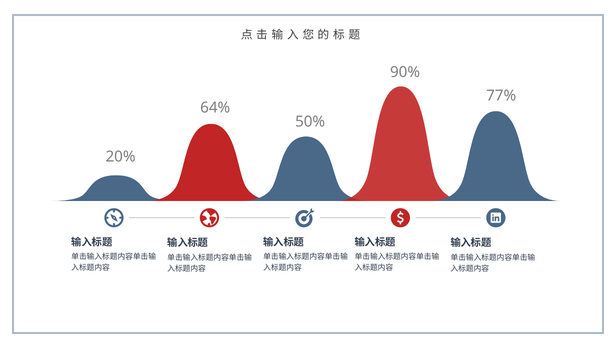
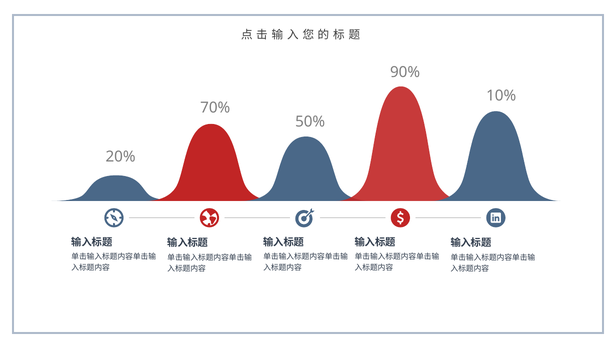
77%: 77% -> 10% (501, 96)
64%: 64% -> 70% (215, 108)
